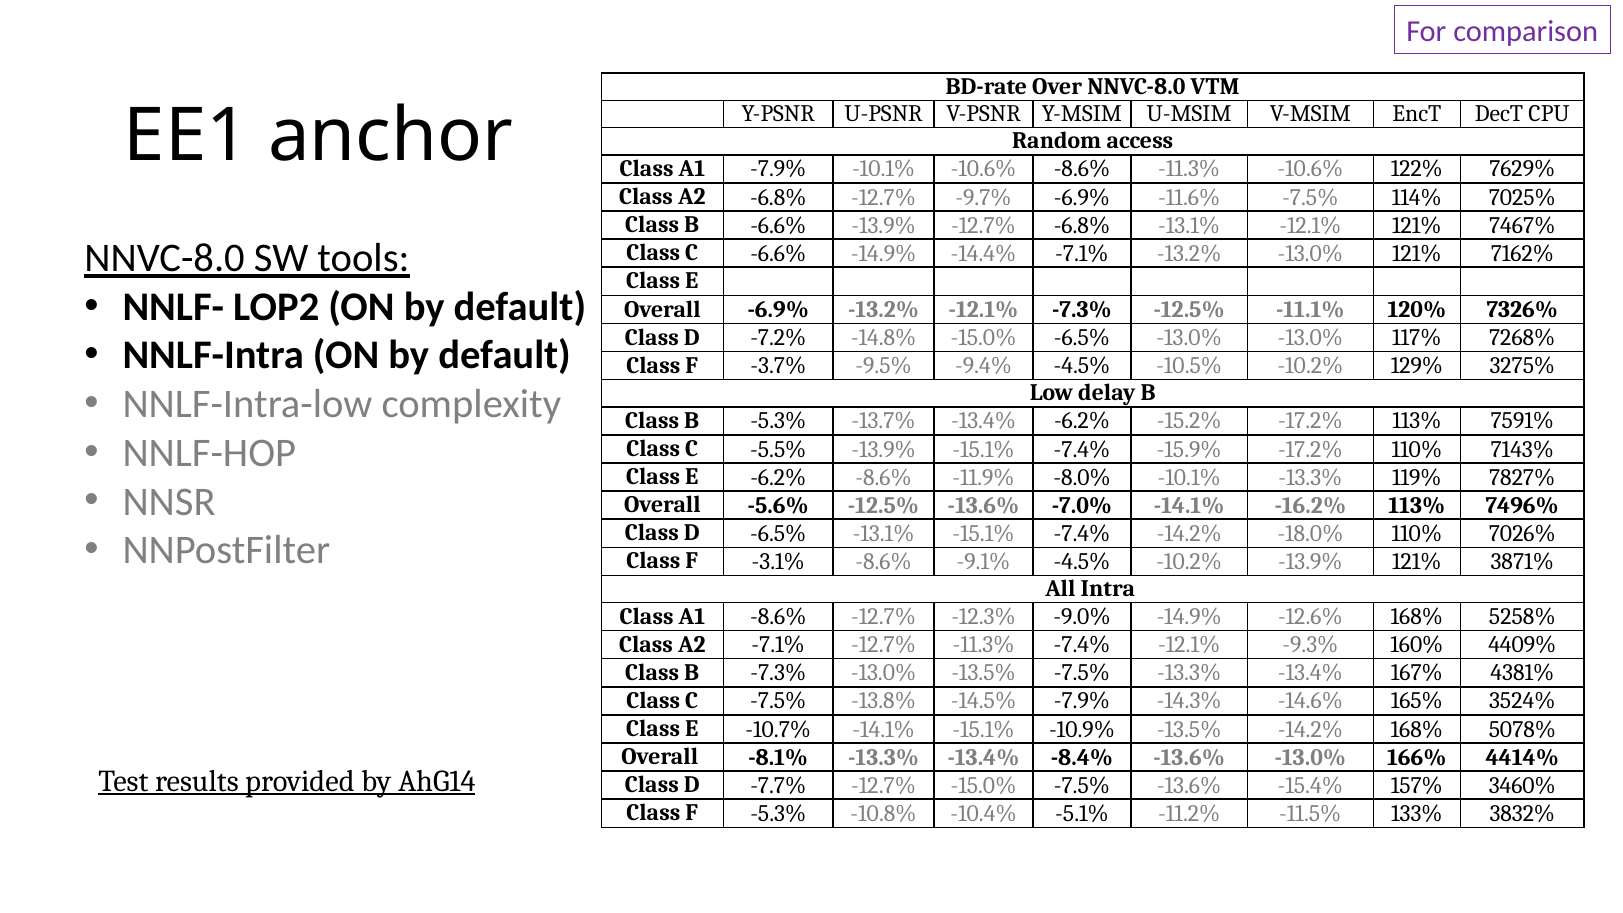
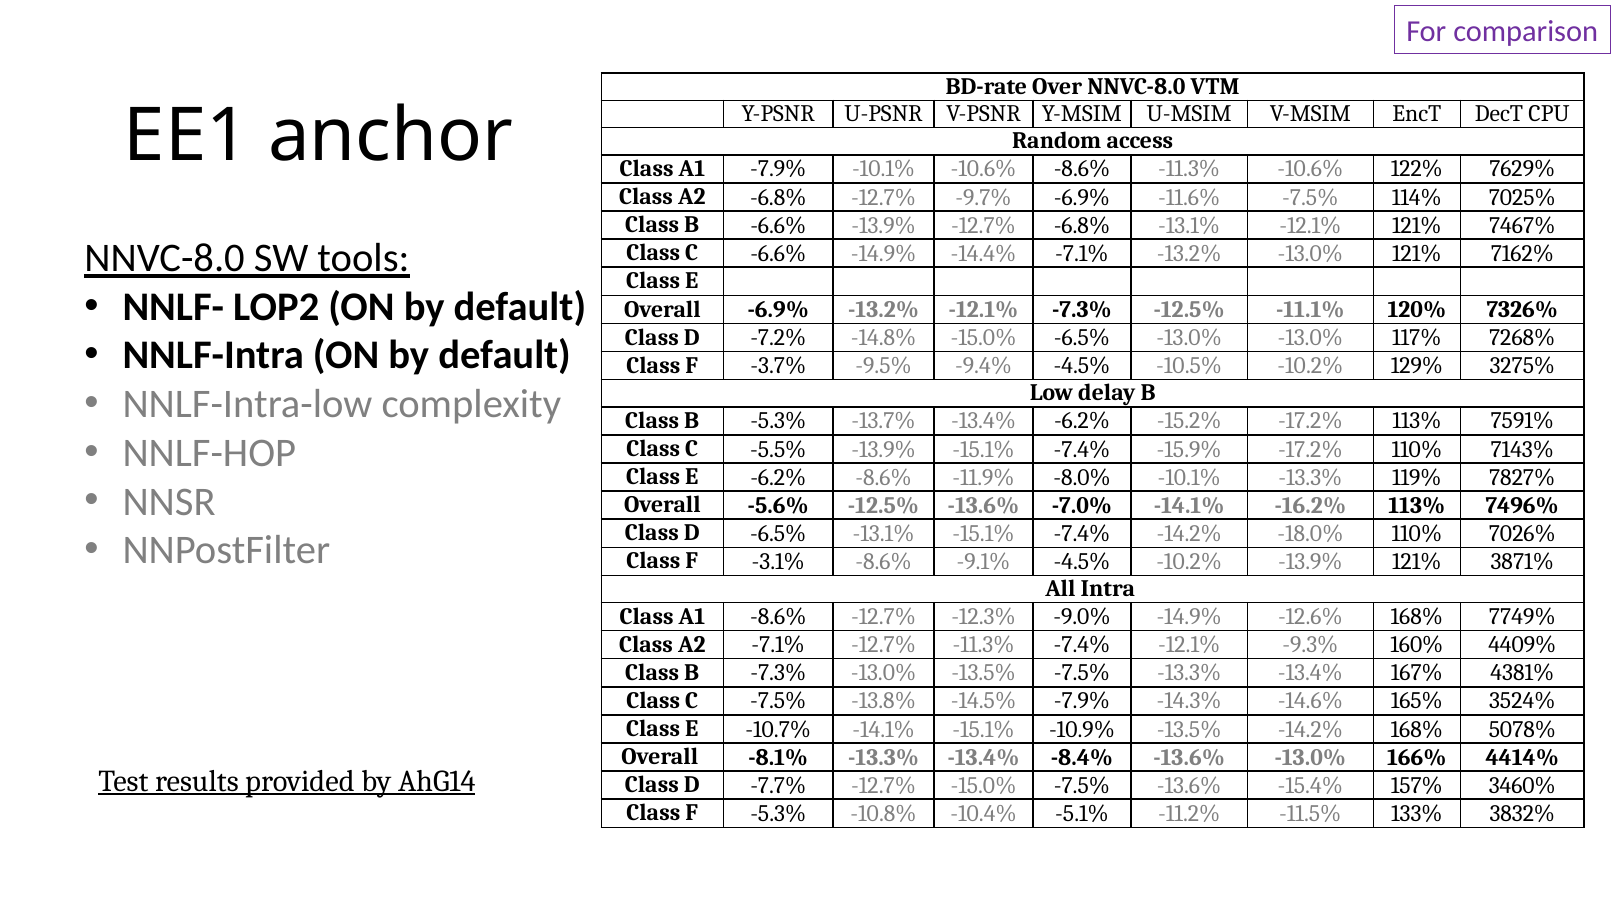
5258%: 5258% -> 7749% (1522, 617)
